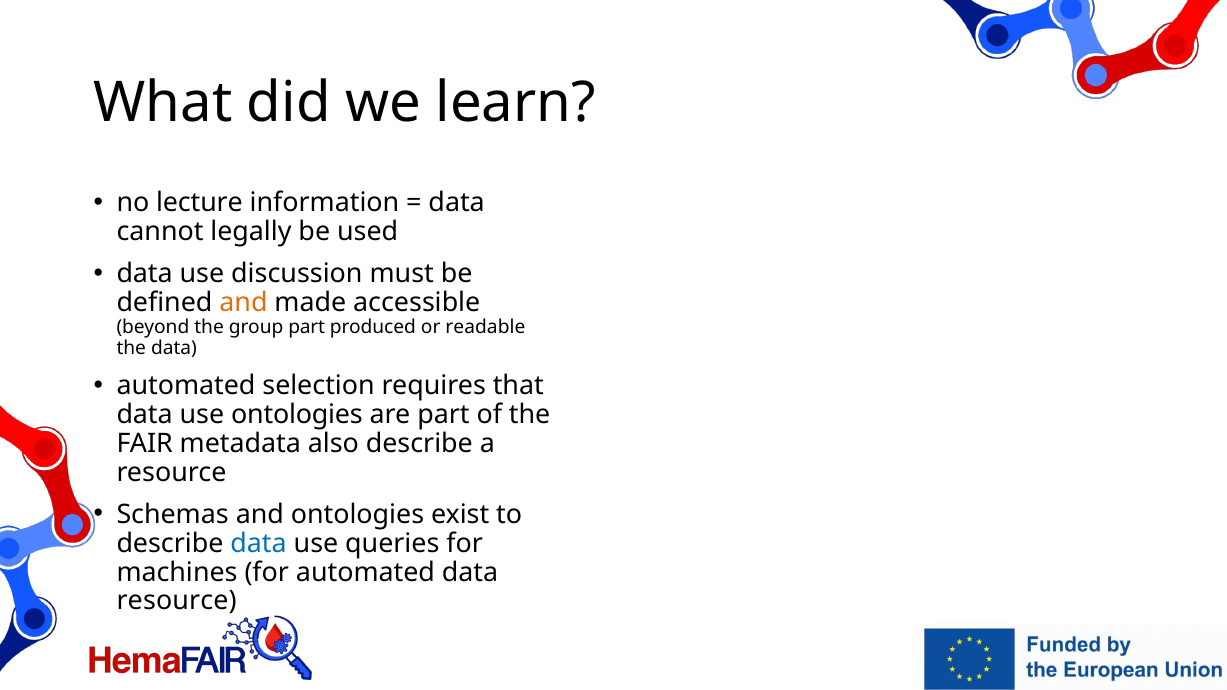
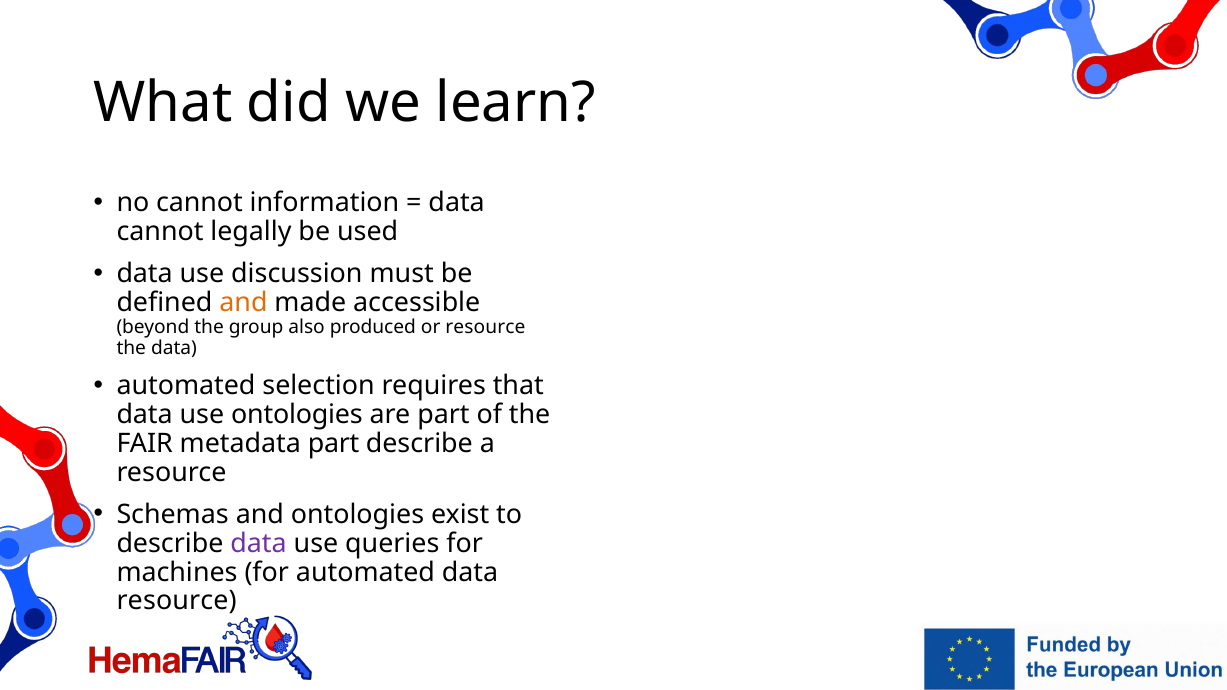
no lecture: lecture -> cannot (199, 203)
group part: part -> also (307, 327)
or readable: readable -> resource (485, 327)
metadata also: also -> part (334, 444)
data colour: blue -> purple (259, 543)
